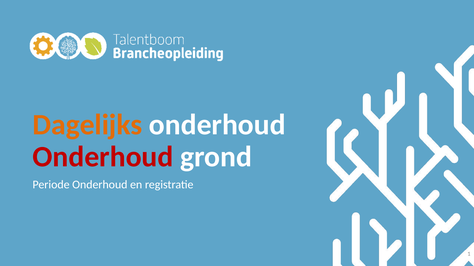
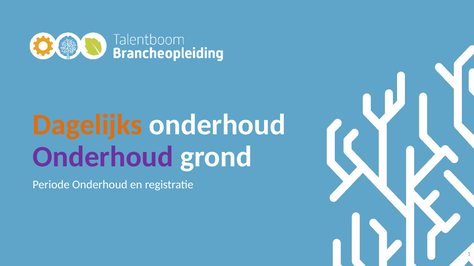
Onderhoud colour: red -> purple (103, 157)
